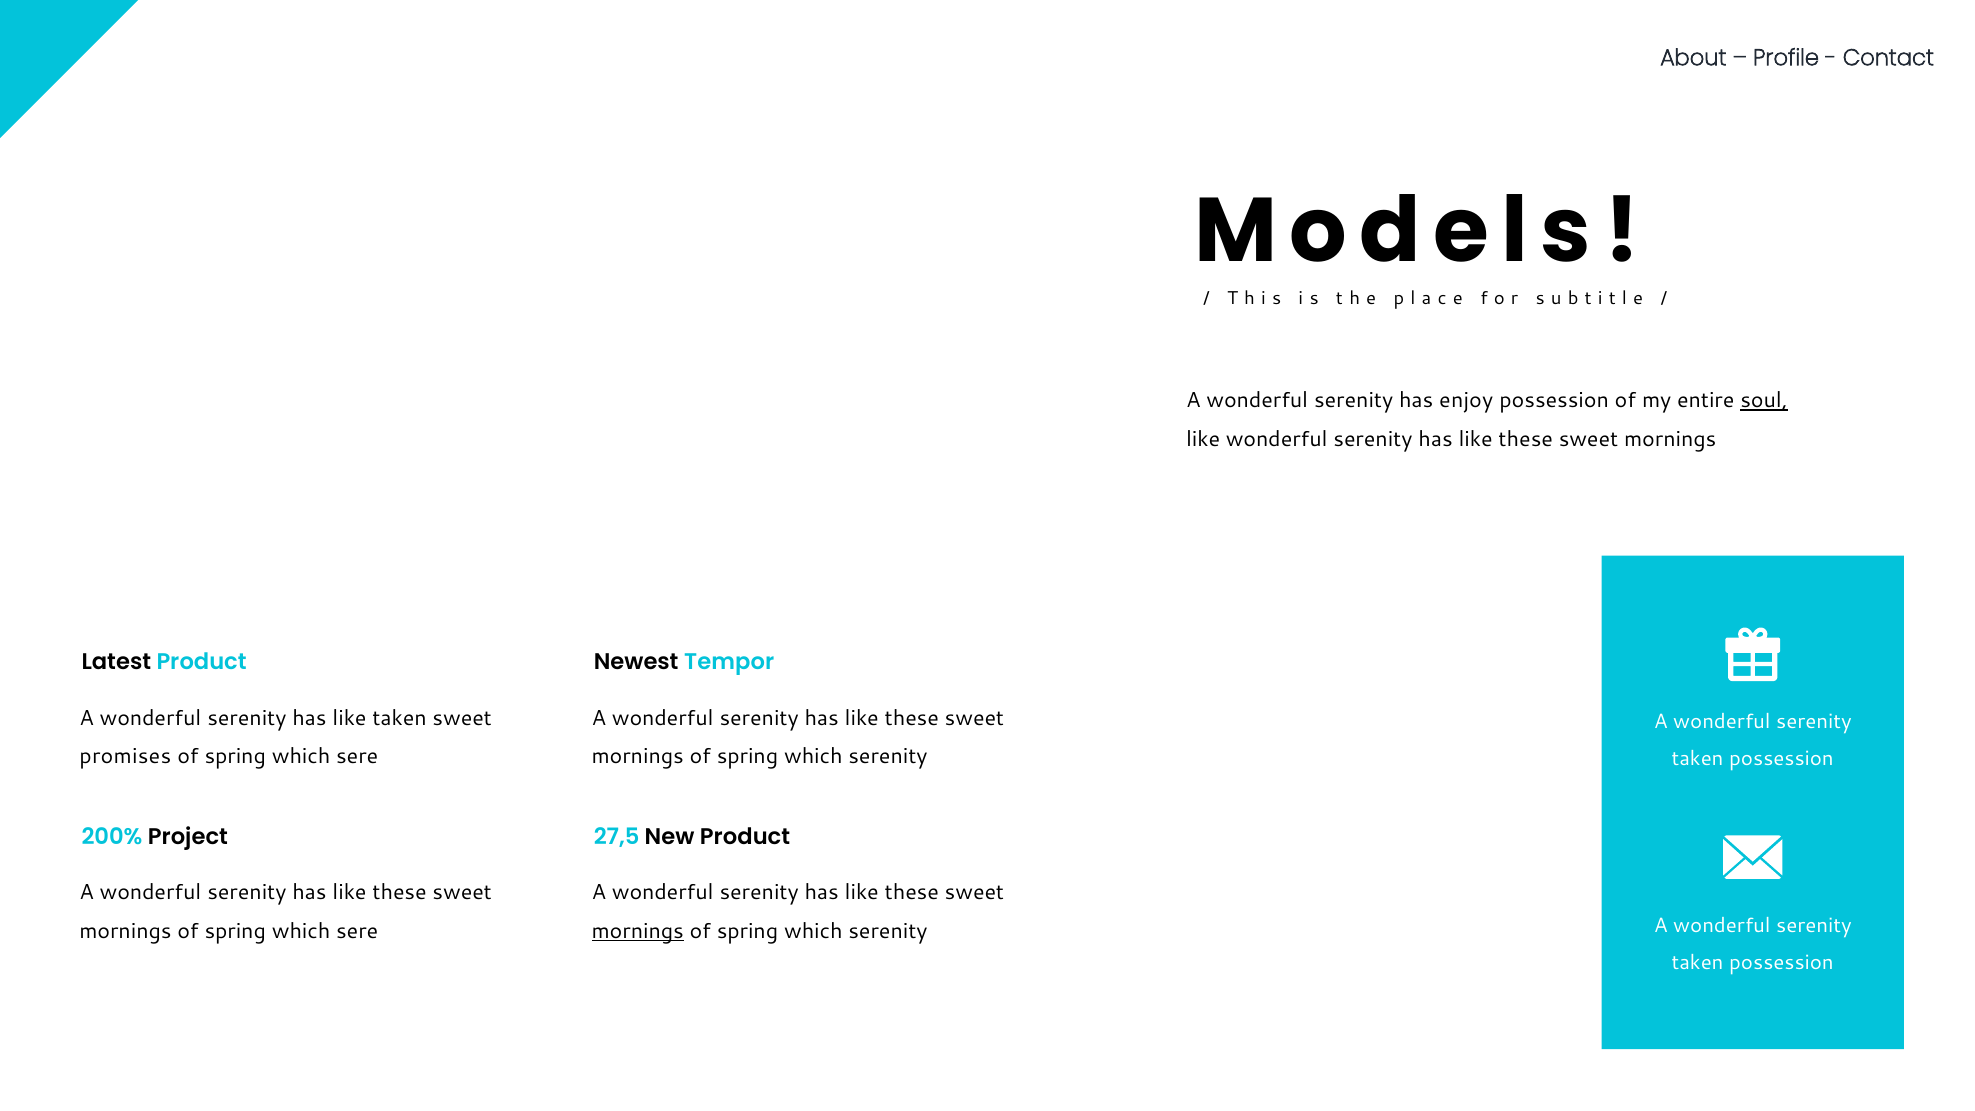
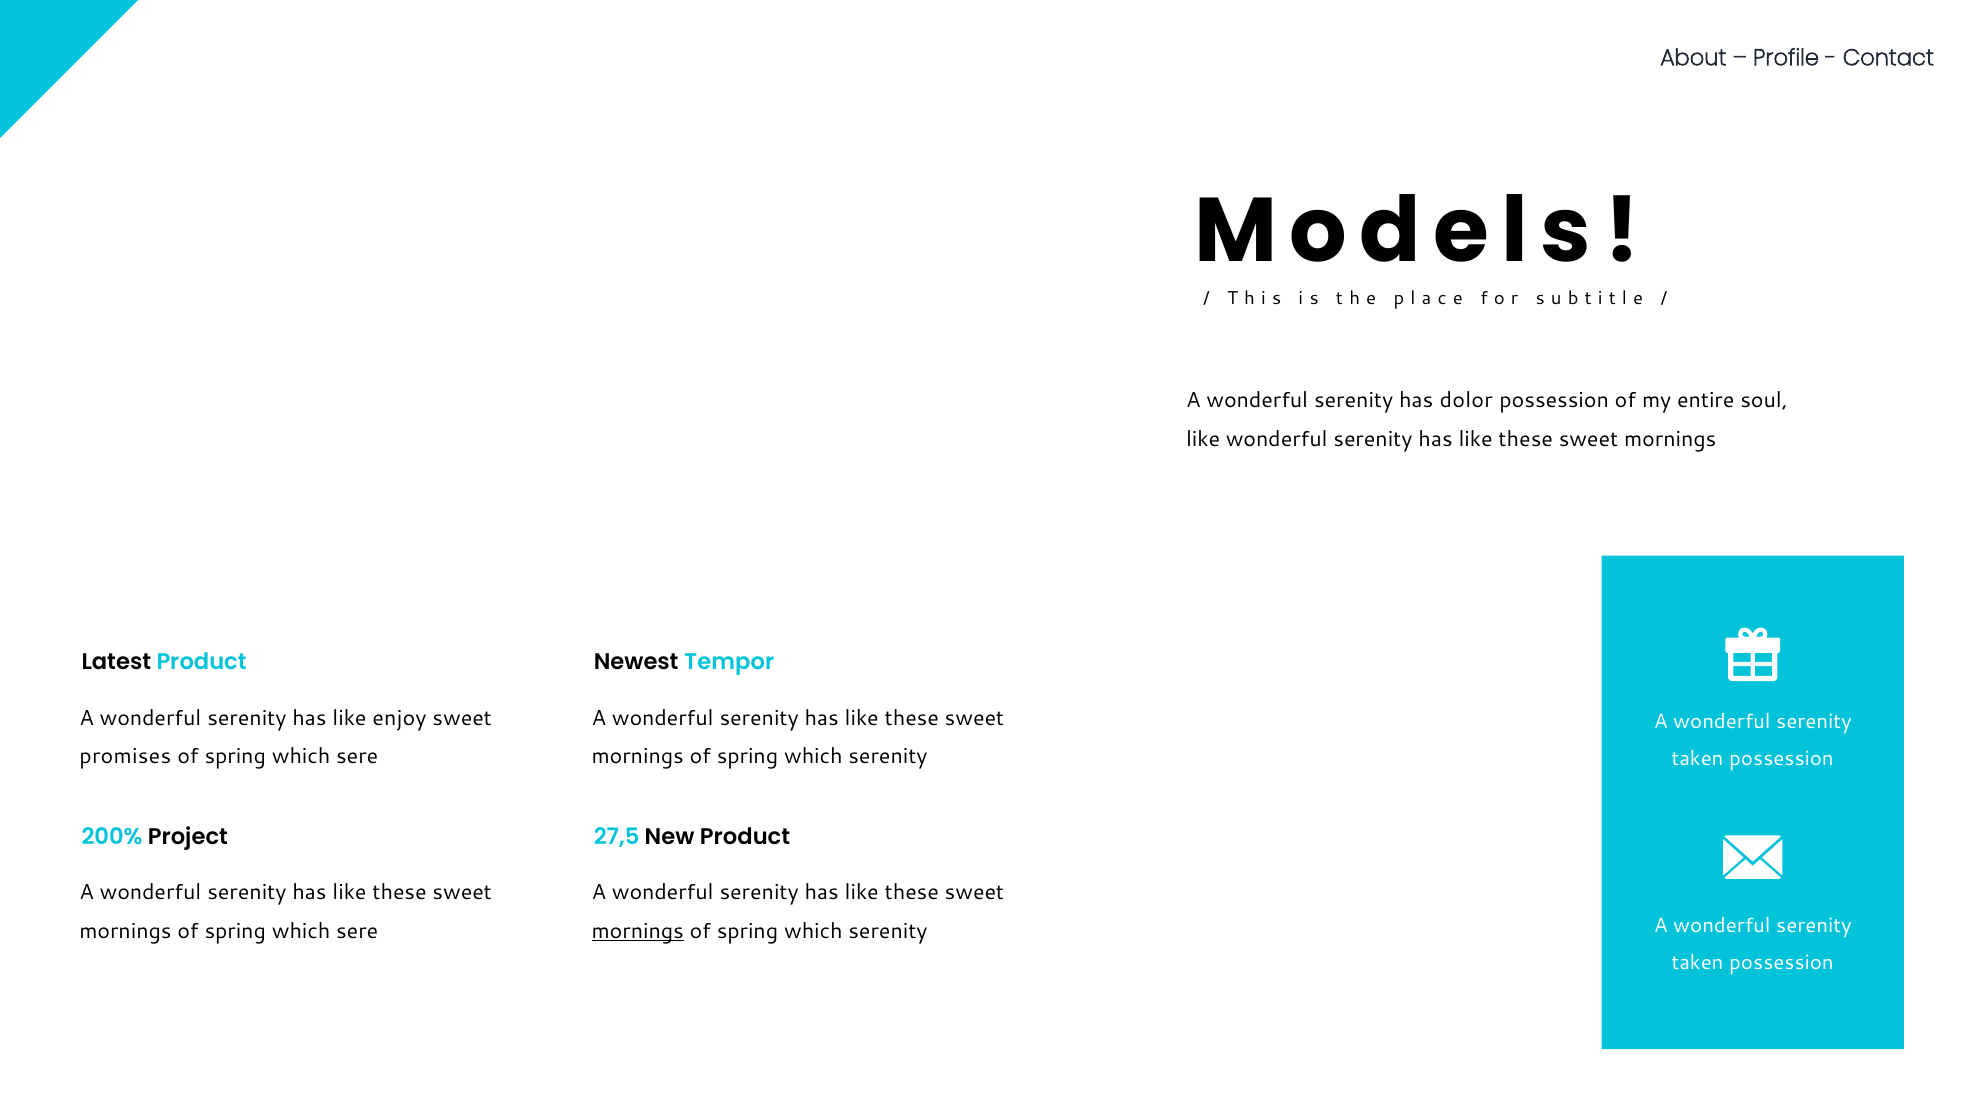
enjoy: enjoy -> dolor (1466, 401)
soul underline: present -> none (1764, 401)
like taken: taken -> enjoy (399, 718)
